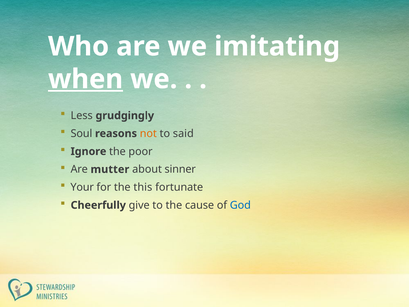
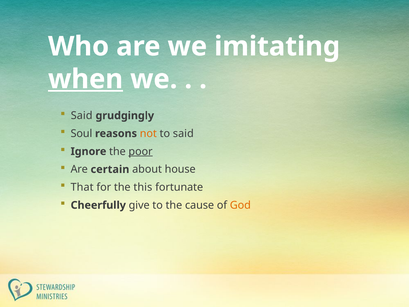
Less: Less -> Said (82, 116)
poor underline: none -> present (141, 151)
mutter: mutter -> certain (110, 169)
sinner: sinner -> house (180, 169)
Your: Your -> That (82, 187)
God colour: blue -> orange (240, 205)
